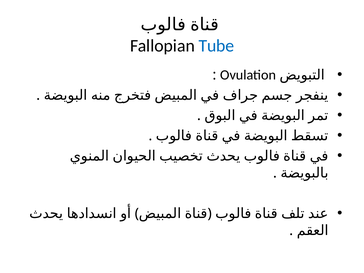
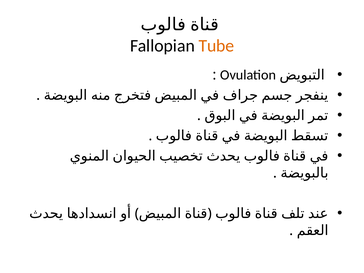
Tube colour: blue -> orange (216, 46)
